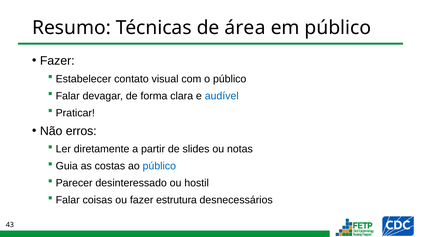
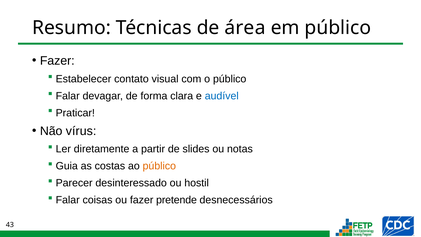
erros: erros -> vírus (81, 131)
público colour: blue -> orange (159, 166)
estrutura: estrutura -> pretende (177, 200)
